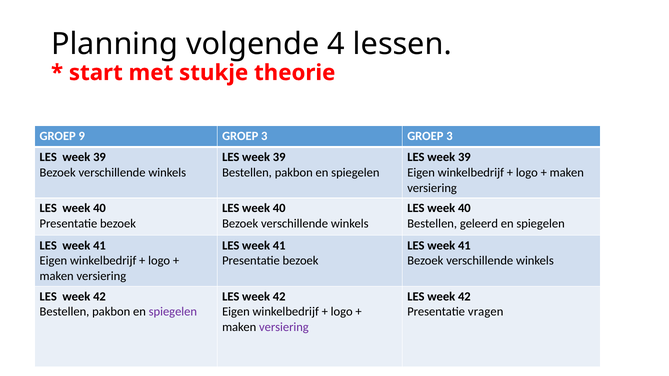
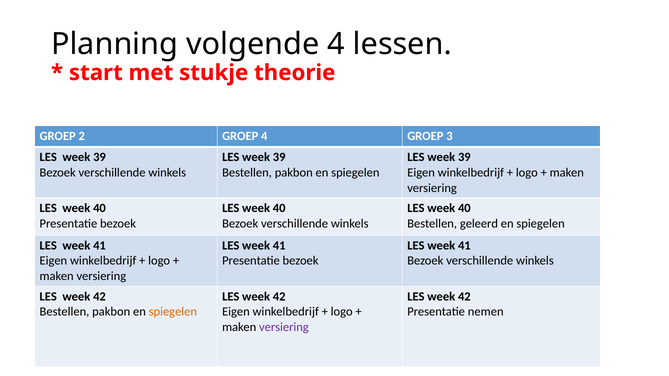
9: 9 -> 2 (82, 136)
3: 3 -> 4 (264, 136)
spiegelen colour: purple -> orange (173, 312)
vragen: vragen -> nemen (486, 312)
